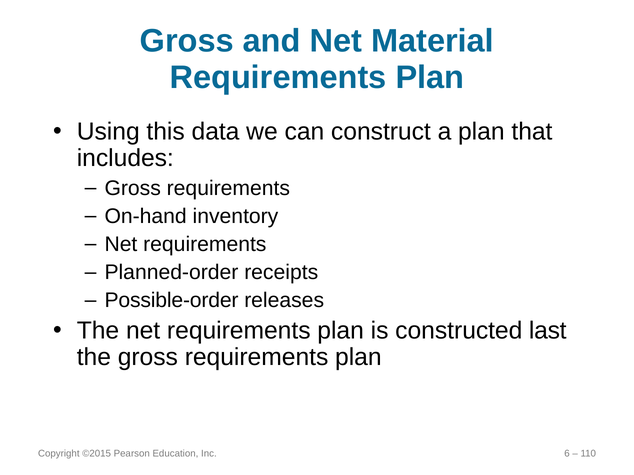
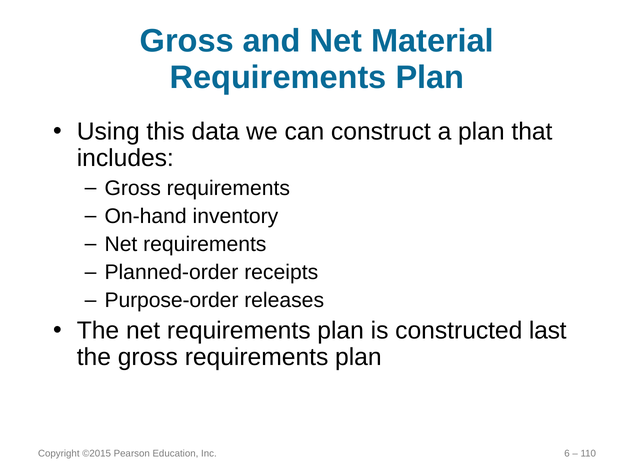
Possible-order: Possible-order -> Purpose-order (171, 301)
